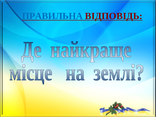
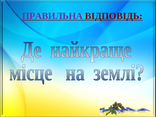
ПРАВИЛЬНА colour: blue -> purple (52, 16)
